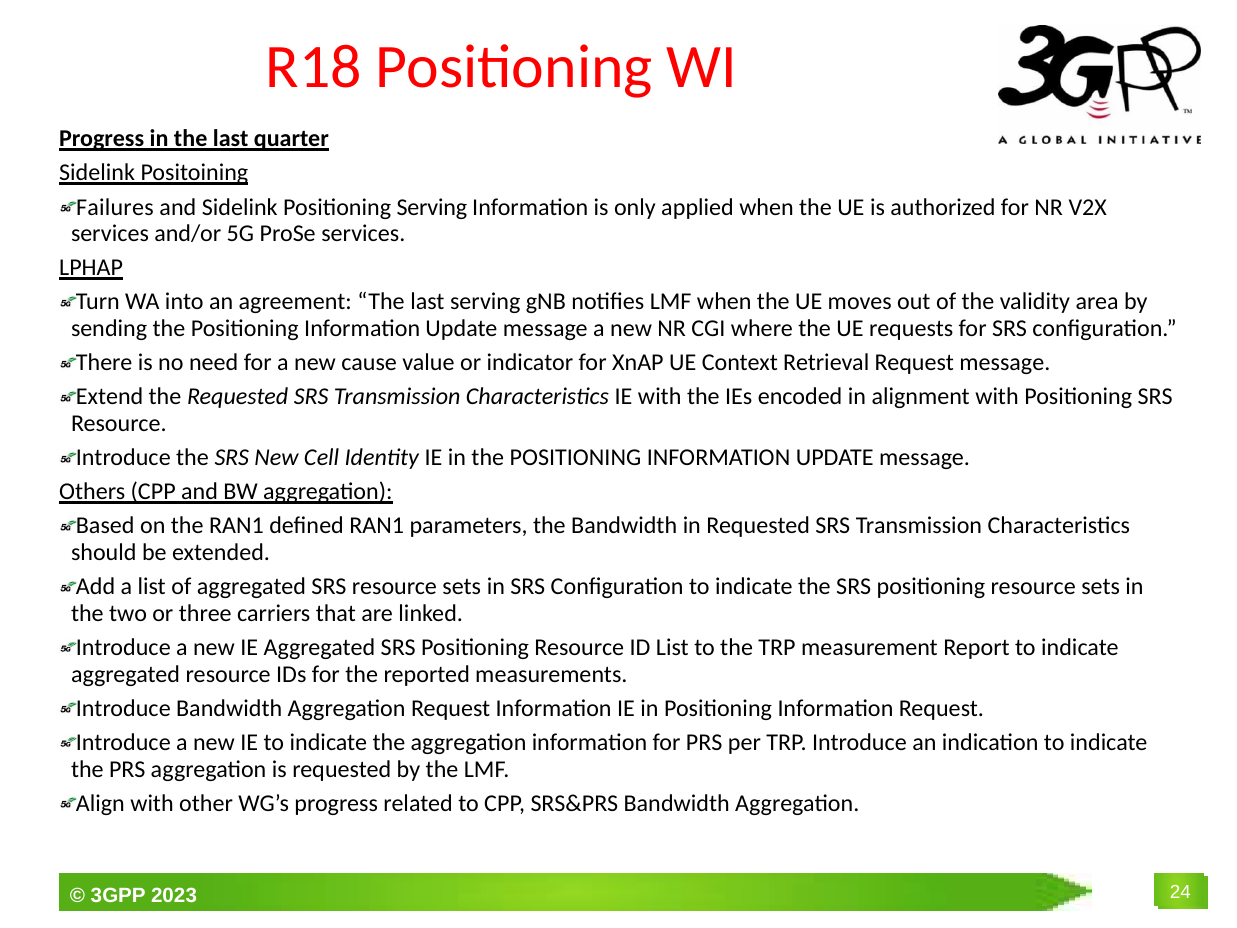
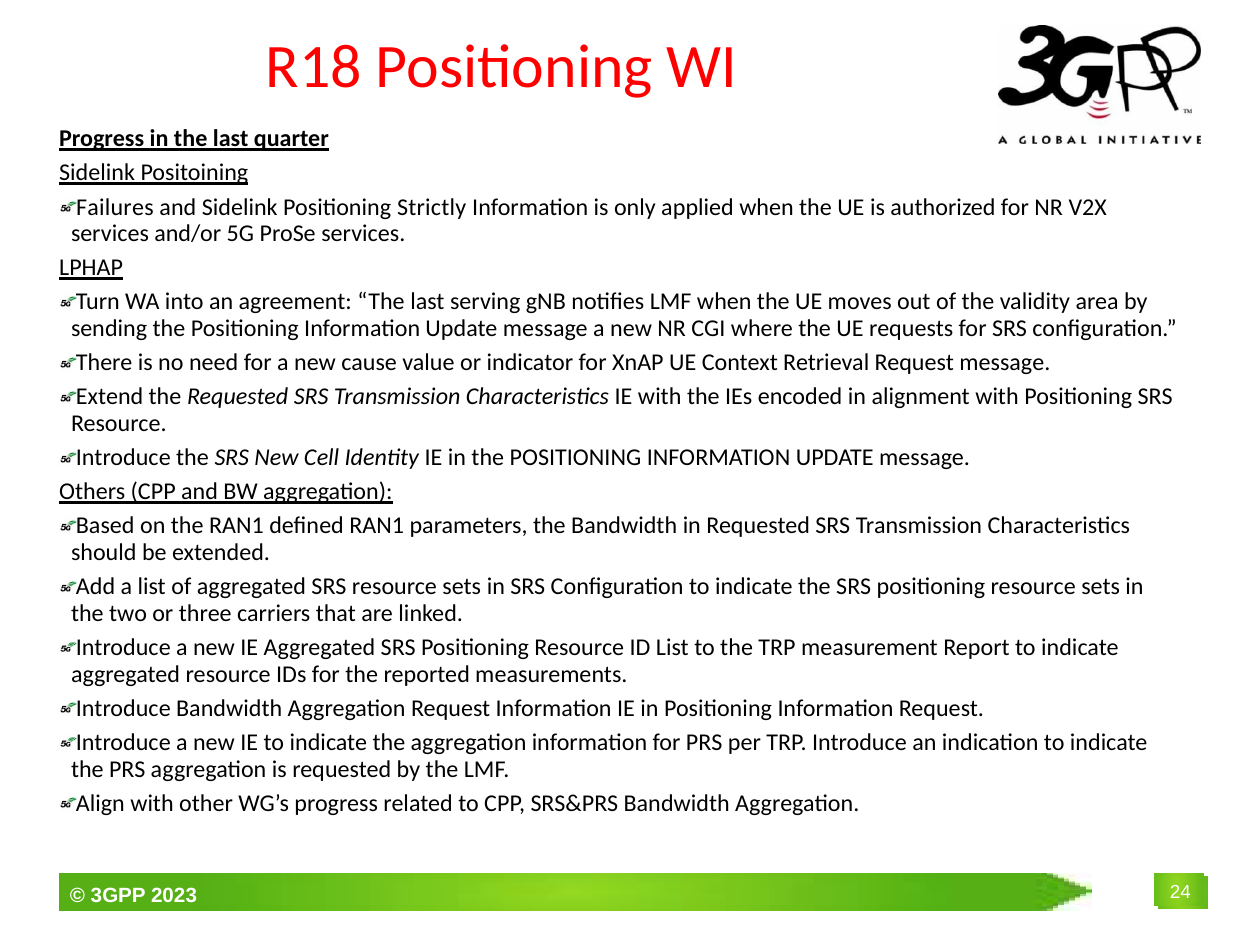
Positioning Serving: Serving -> Strictly (432, 207)
